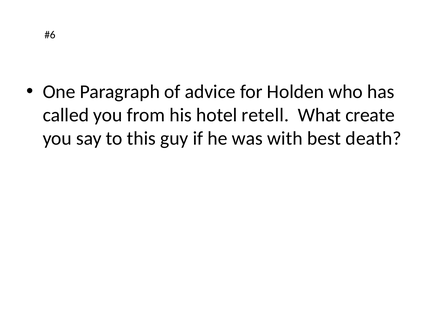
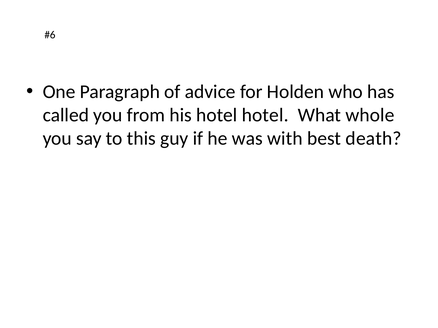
hotel retell: retell -> hotel (265, 115)
create: create -> whole (370, 115)
